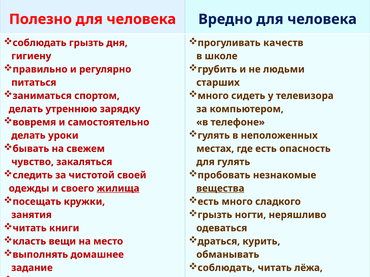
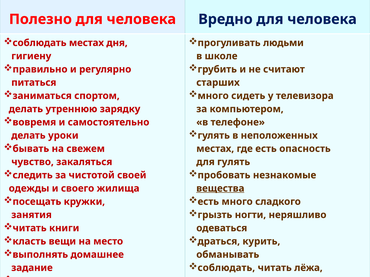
соблюдать грызть: грызть -> местах (86, 43)
качеств: качеств -> людьми (283, 43)
людьми: людьми -> считают (284, 69)
жилища underline: present -> none (118, 189)
